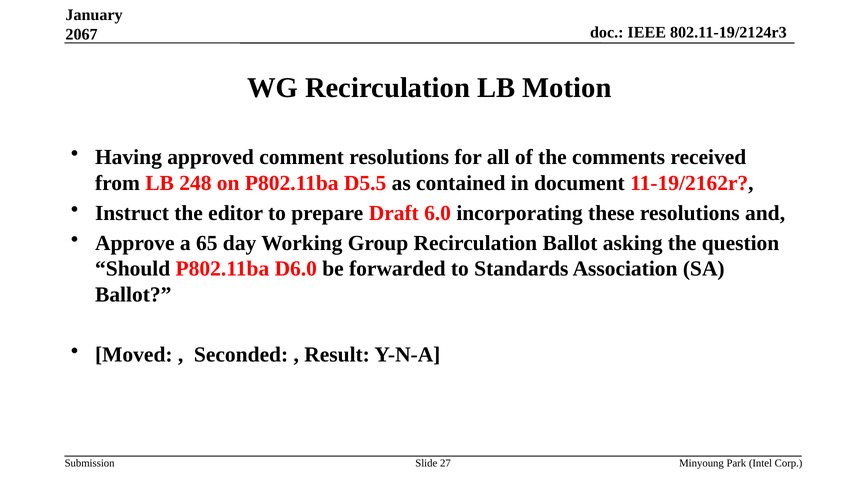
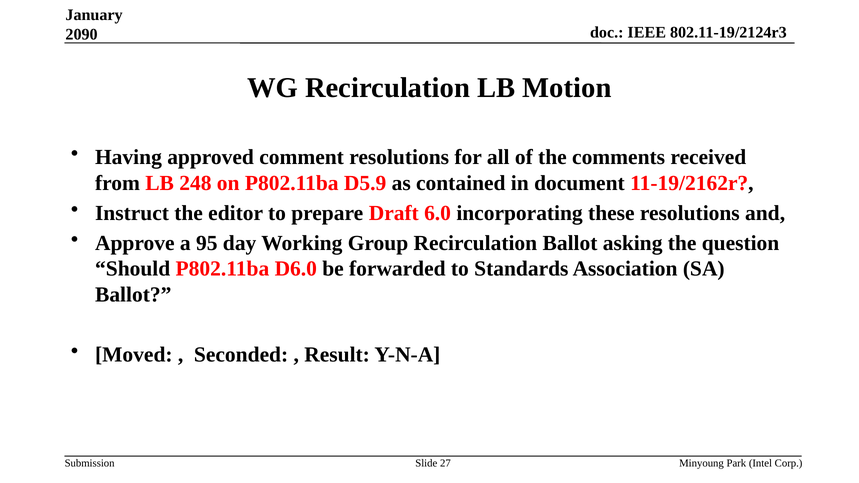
2067: 2067 -> 2090 (82, 34)
D5.5: D5.5 -> D5.9 (365, 183)
65: 65 -> 95 (207, 243)
